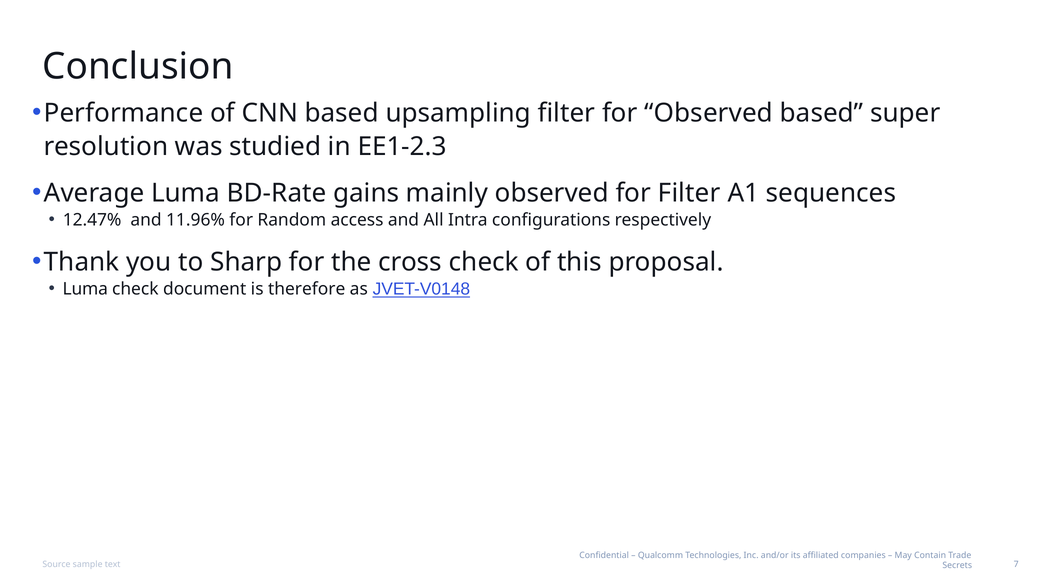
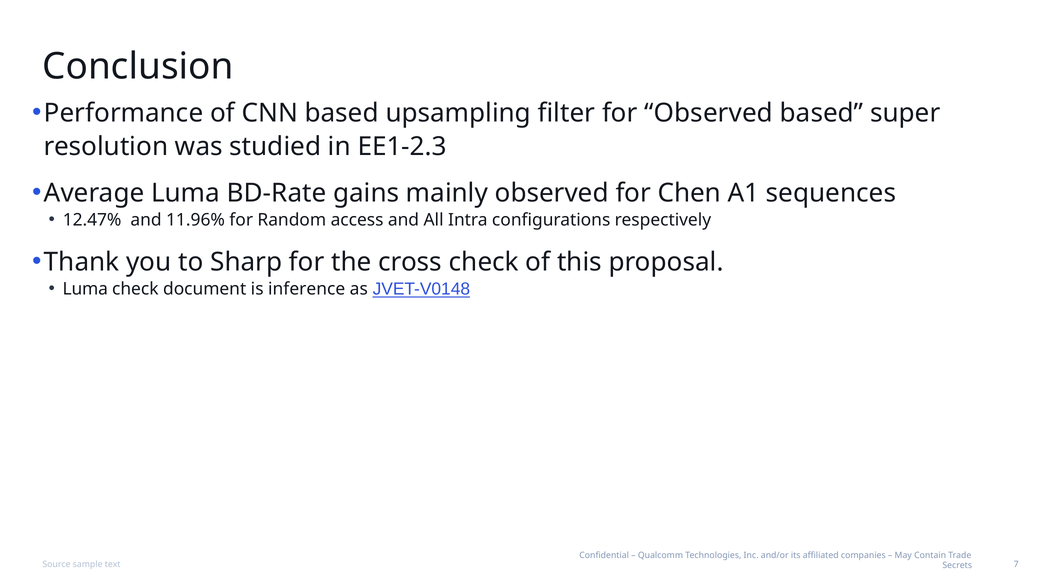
for Filter: Filter -> Chen (689, 193)
therefore: therefore -> inference (307, 289)
